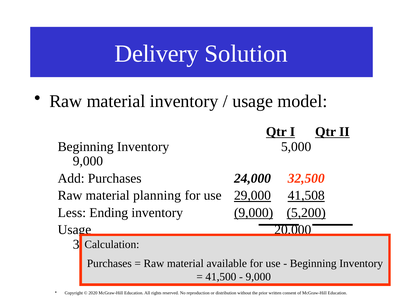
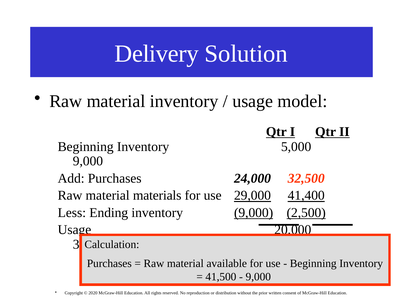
planning: planning -> materials (157, 196)
41,508: 41,508 -> 41,400 (306, 196)
5,200: 5,200 -> 2,500 (306, 213)
